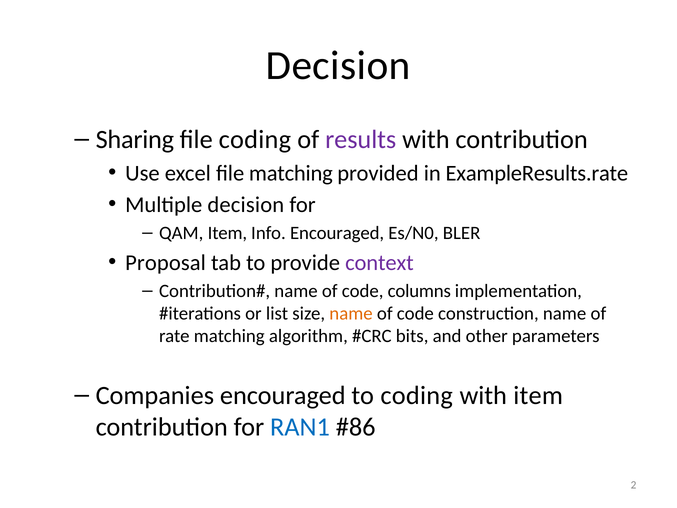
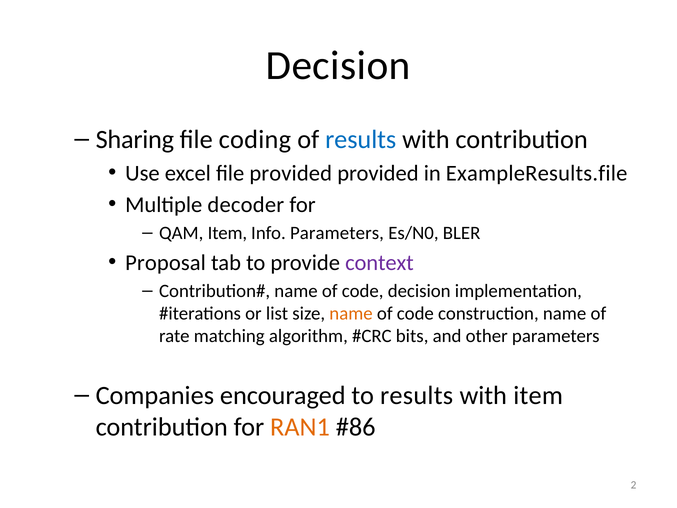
results colour: purple -> blue (361, 139)
file matching: matching -> provided (291, 173)
ExampleResults.rate: ExampleResults.rate -> ExampleResults.file (537, 173)
Multiple decision: decision -> decoder (246, 205)
Info Encouraged: Encouraged -> Parameters (337, 233)
code columns: columns -> decision (419, 291)
to coding: coding -> results (417, 395)
RAN1 colour: blue -> orange (300, 427)
